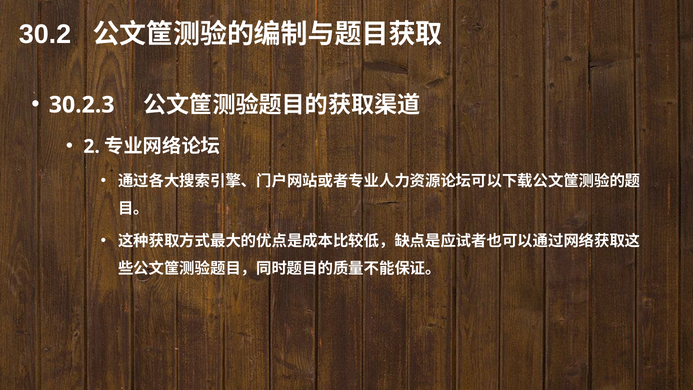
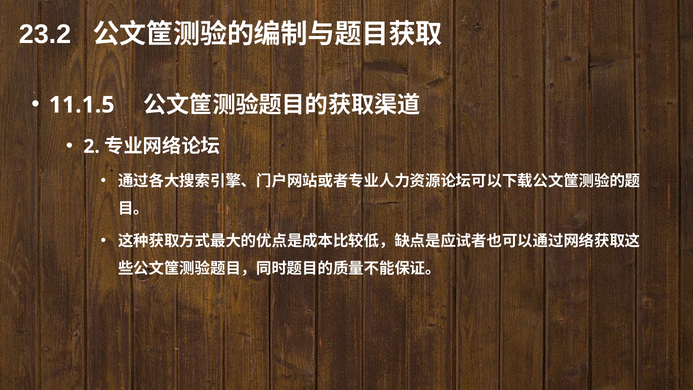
30.2: 30.2 -> 23.2 (45, 34)
30.2.3: 30.2.3 -> 11.1.5 (82, 105)
